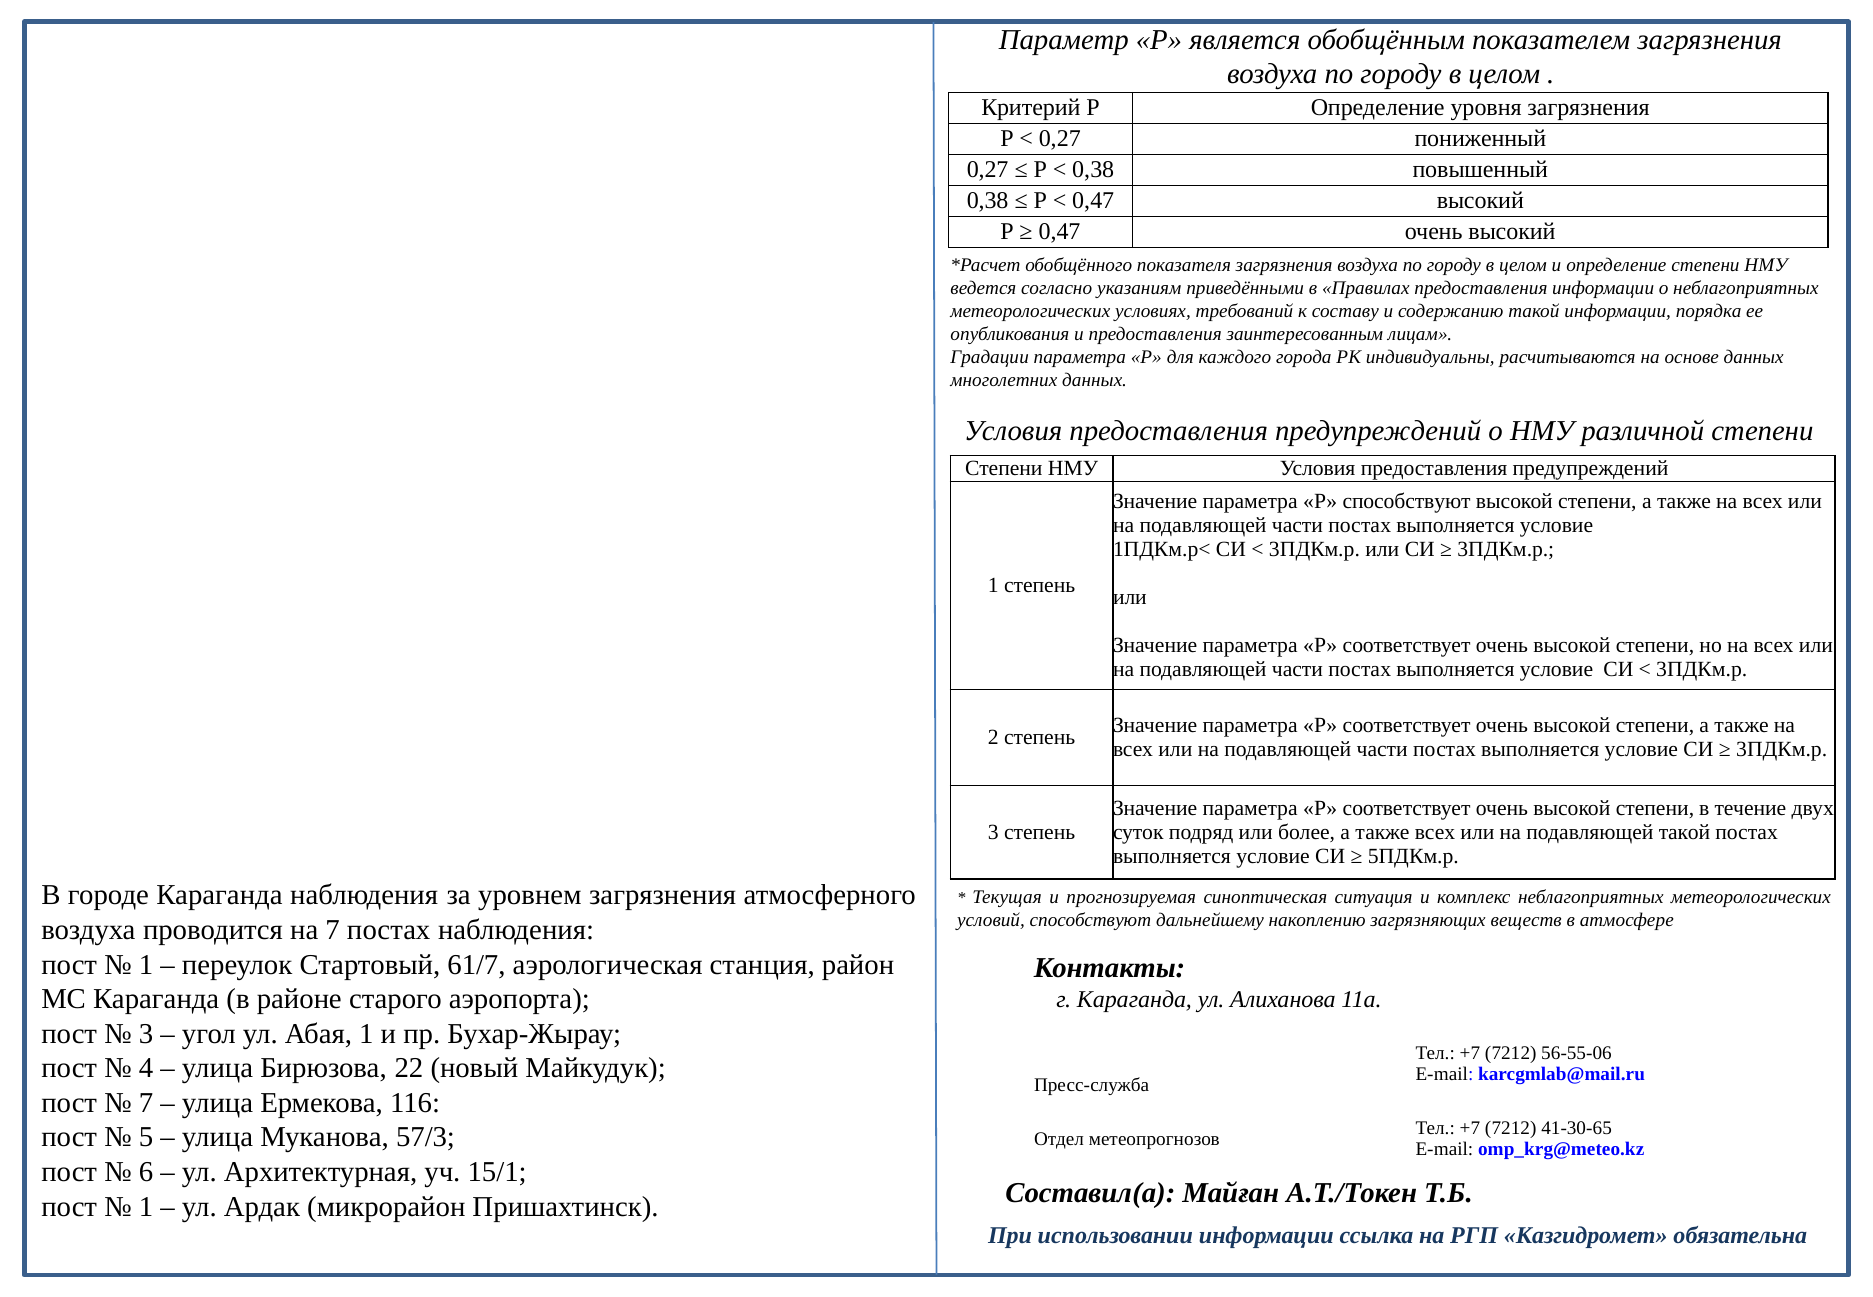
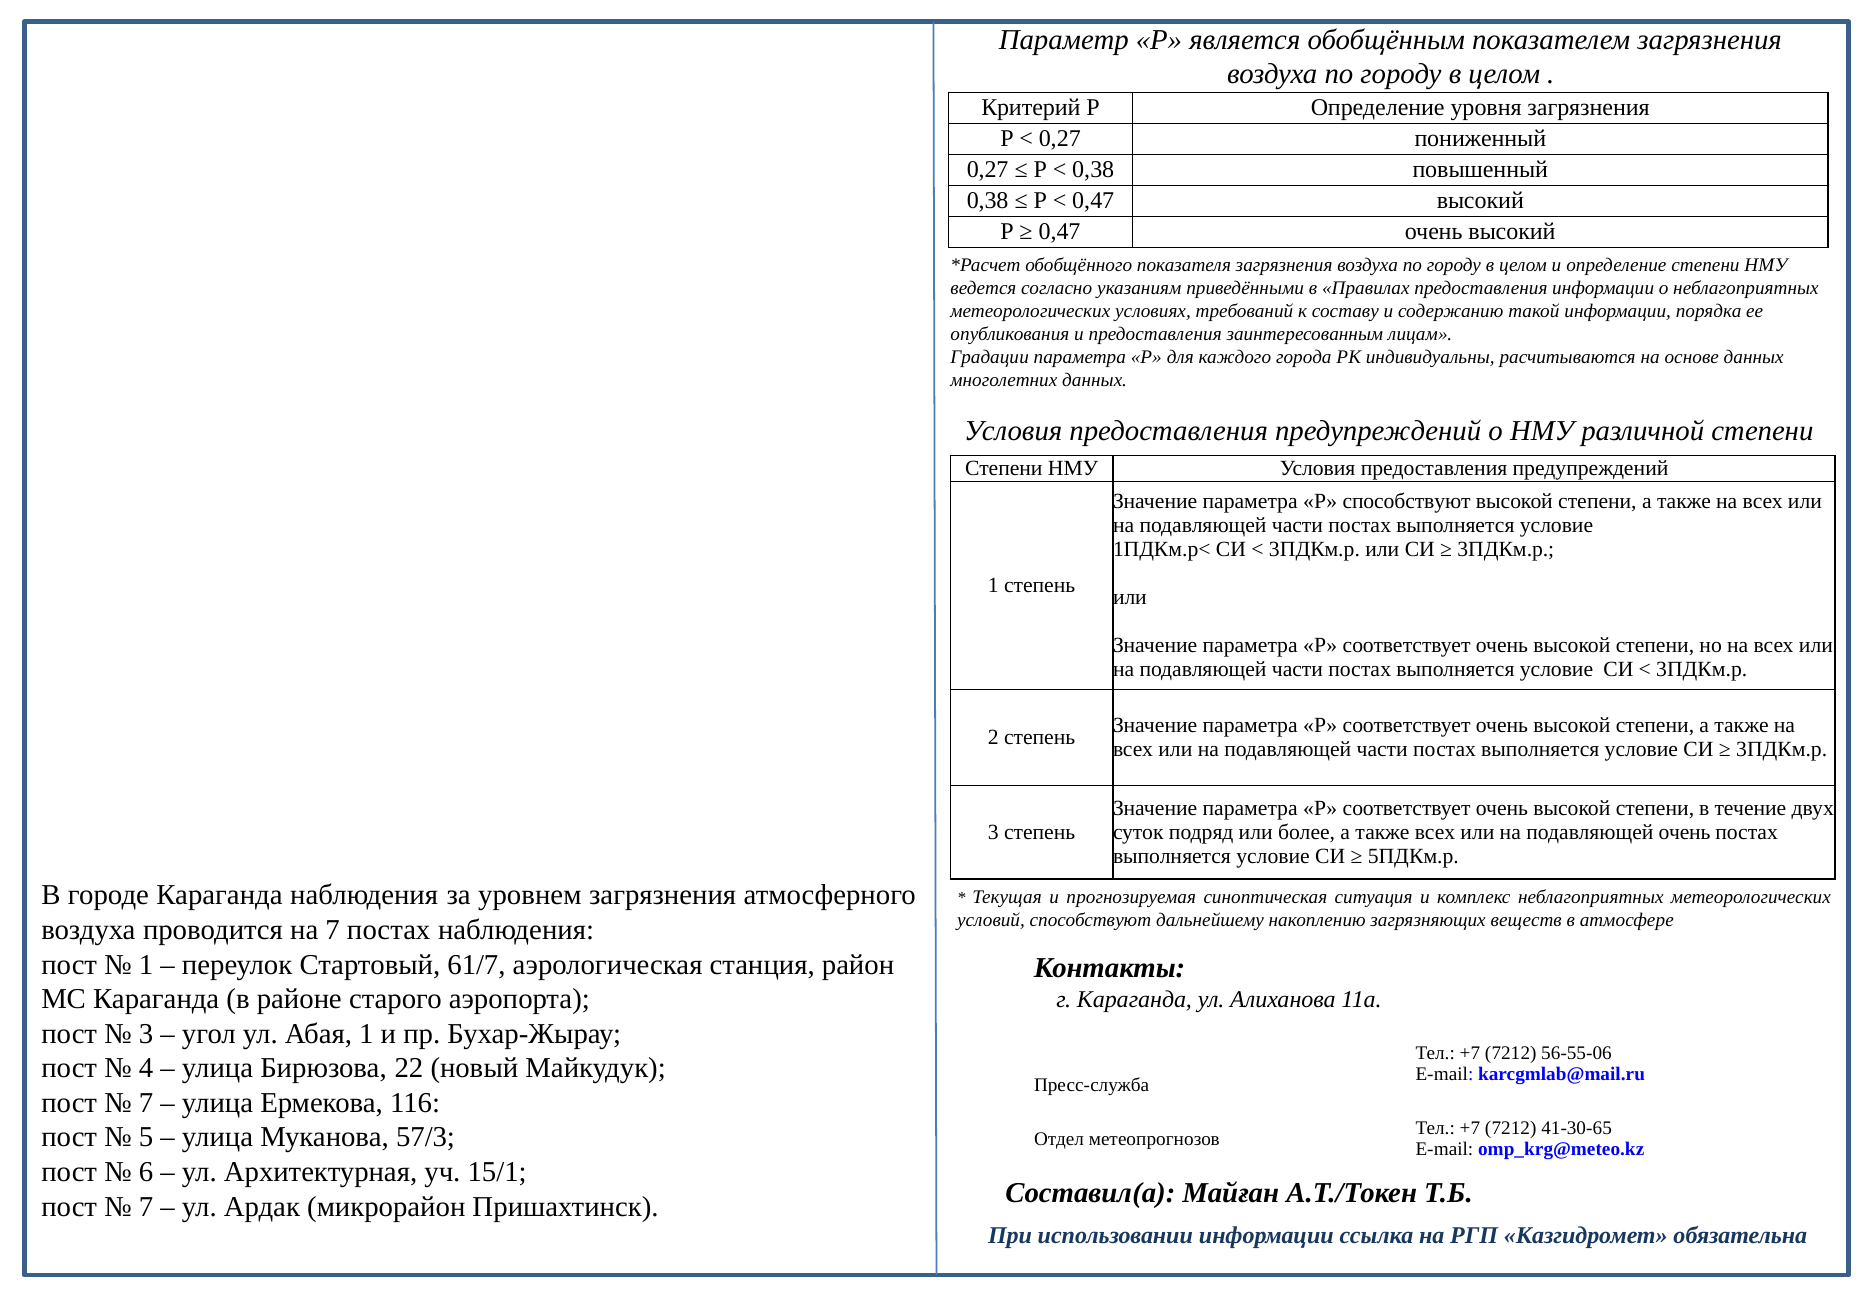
подавляющей такой: такой -> очень (1684, 832)
1: 1 -> 7 (146, 1206)
